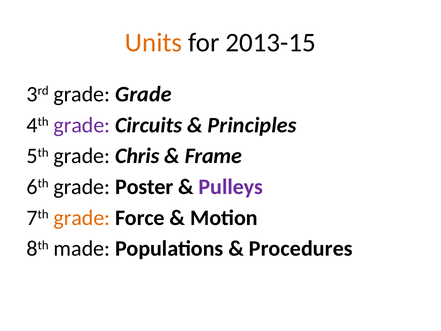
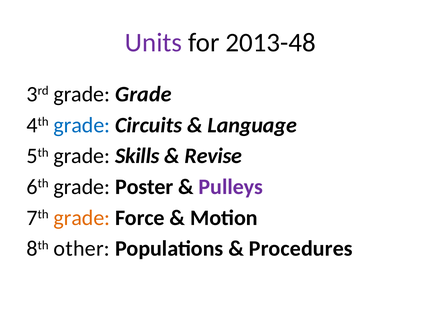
Units colour: orange -> purple (154, 43)
2013-15: 2013-15 -> 2013-48 (271, 43)
grade colour: purple -> blue (82, 125)
Principles: Principles -> Language (252, 125)
Chris: Chris -> Skills (137, 156)
Frame: Frame -> Revise (213, 156)
made: made -> other (82, 249)
